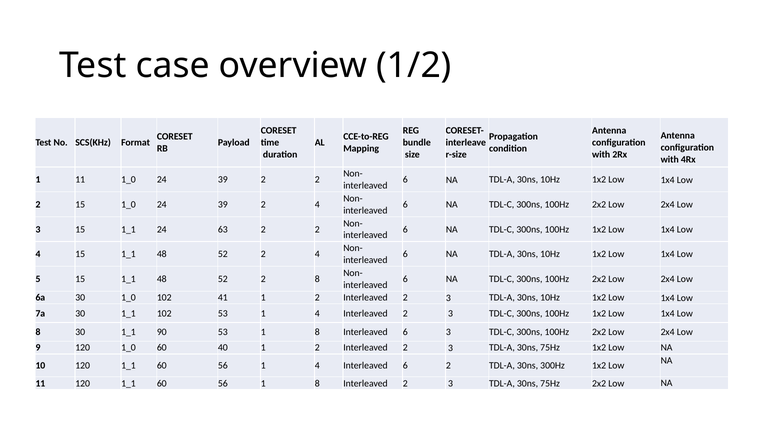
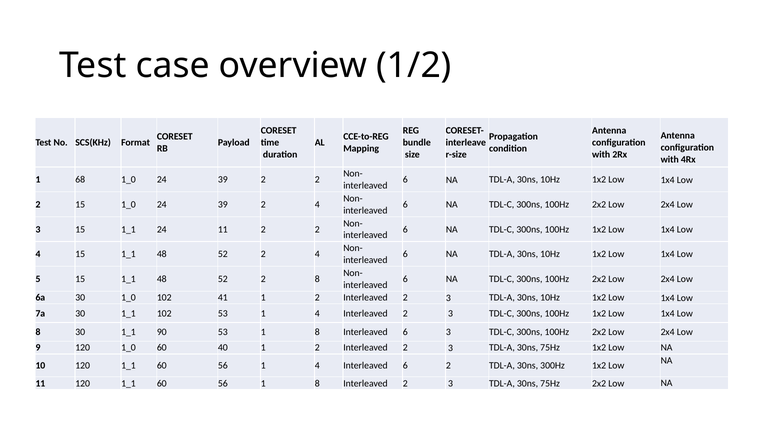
1 11: 11 -> 68 (80, 179)
24 63: 63 -> 11 (223, 229)
